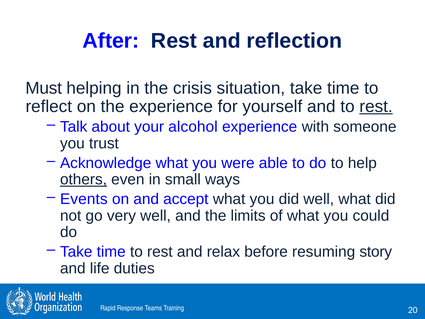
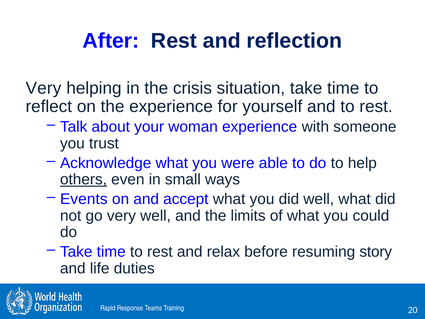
Must: Must -> Very (43, 88)
rest underline: present -> none (376, 106)
alcohol: alcohol -> woman (193, 127)
